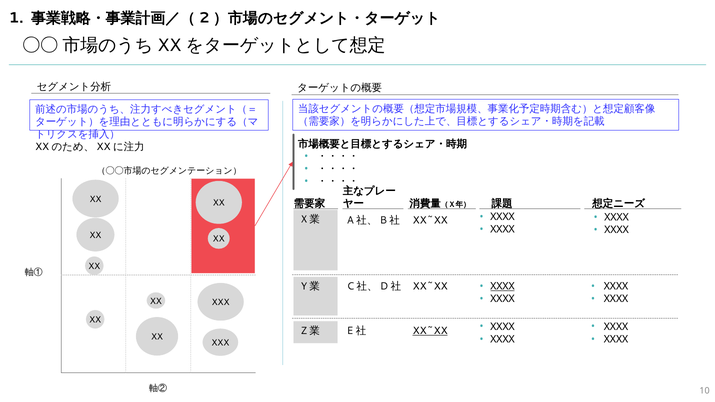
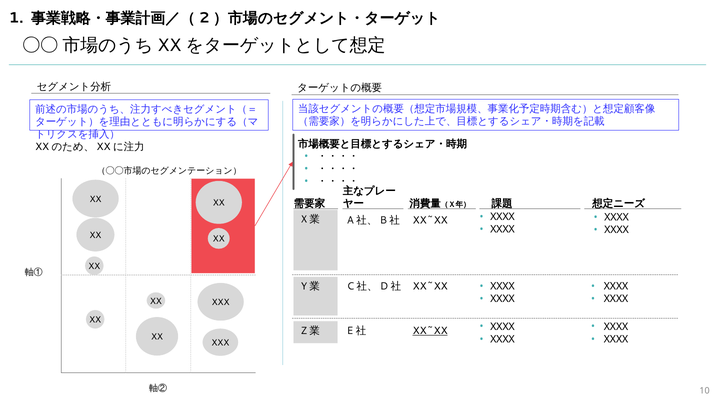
XXXX underline: present -> none (502, 287)
